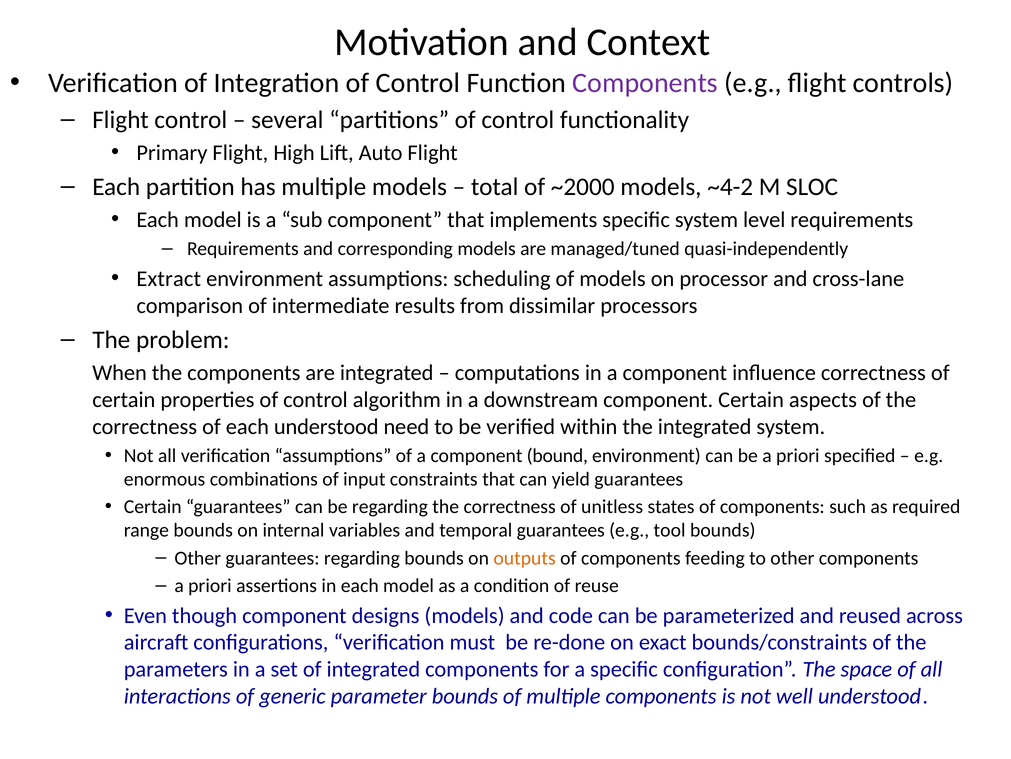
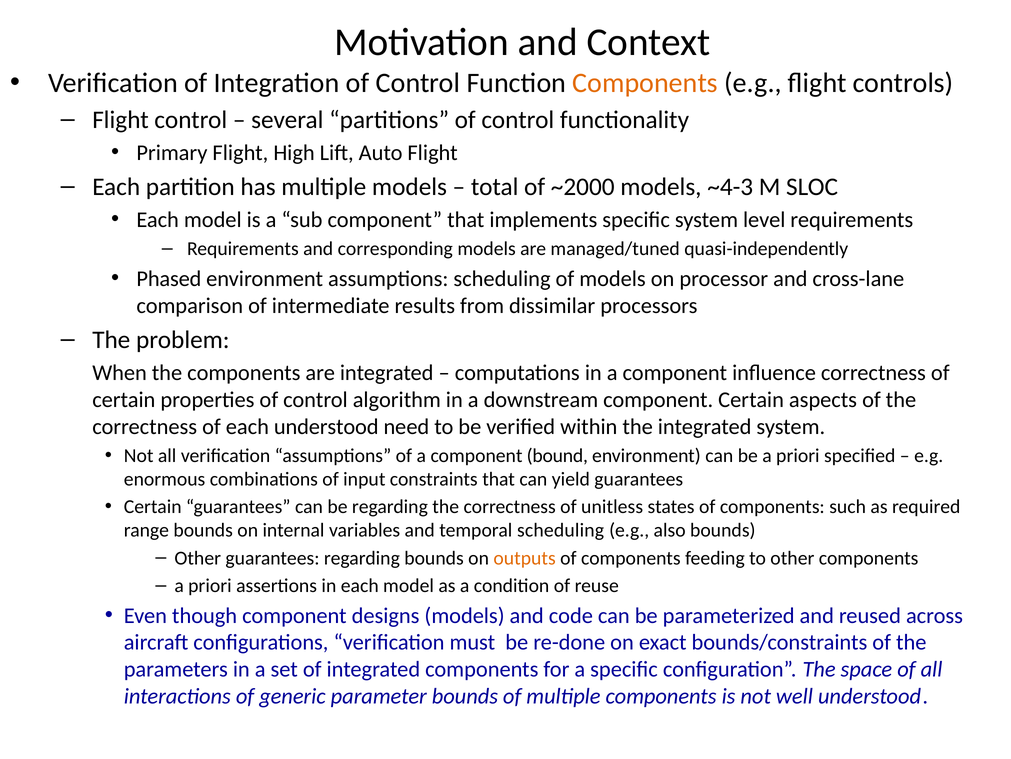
Components colour: purple -> orange (645, 83)
~4-2: ~4-2 -> ~4-3 (730, 187)
Extract: Extract -> Phased (169, 278)
temporal guarantees: guarantees -> scheduling (561, 530)
tool: tool -> also (670, 530)
